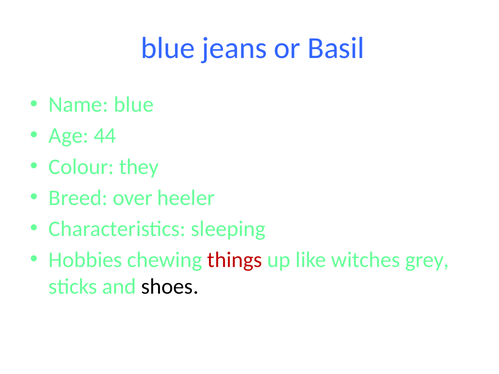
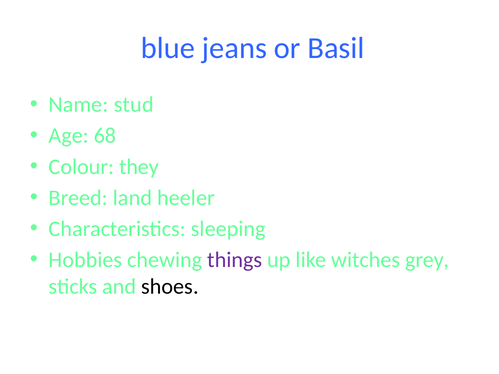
Name blue: blue -> stud (134, 105)
44: 44 -> 68 (105, 136)
over: over -> land (132, 198)
things colour: red -> purple (235, 260)
